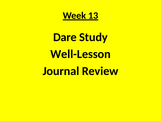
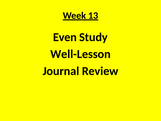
Dare: Dare -> Even (65, 37)
